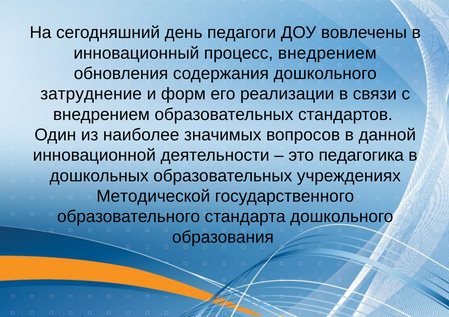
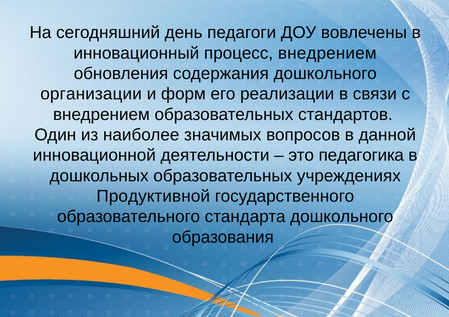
затруднение: затруднение -> организации (91, 94)
Методической: Методической -> Продуктивной (153, 197)
